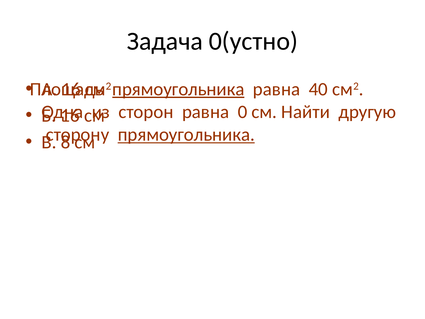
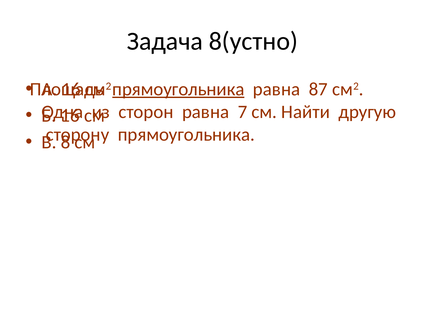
0(устно: 0(устно -> 8(устно (253, 41)
40: 40 -> 87 (318, 89)
0: 0 -> 7 (243, 112)
прямоугольника underline: present -> none (186, 135)
